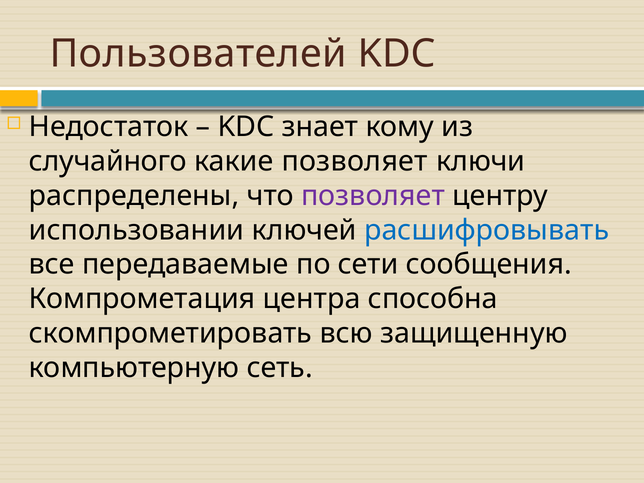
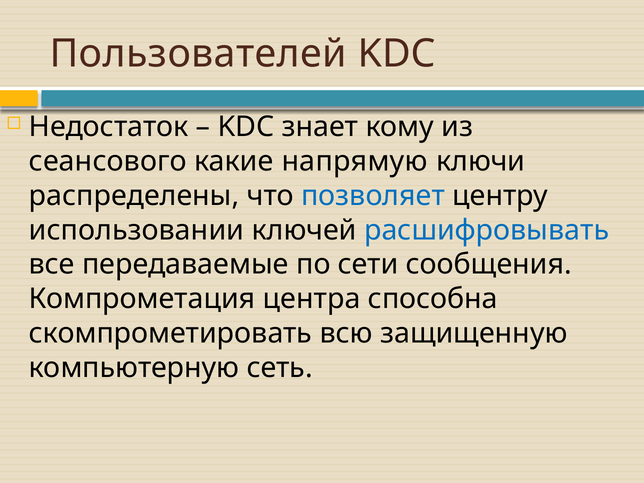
случайного: случайного -> сеансового (108, 161)
какие позволяет: позволяет -> напрямую (355, 161)
позволяет colour: purple -> blue (373, 196)
